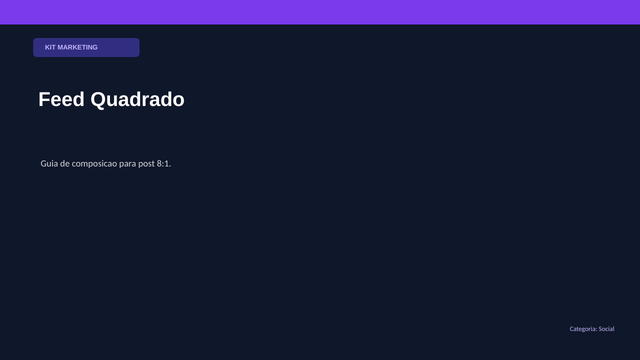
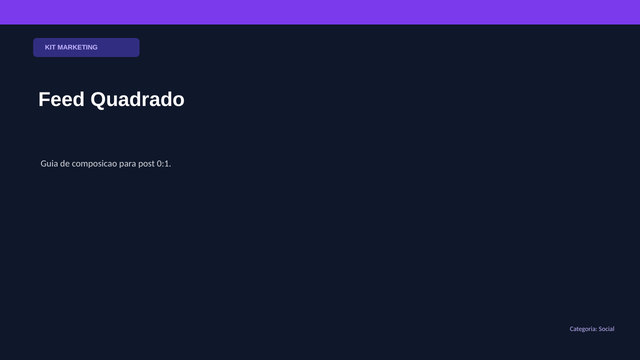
8:1: 8:1 -> 0:1 (164, 164)
